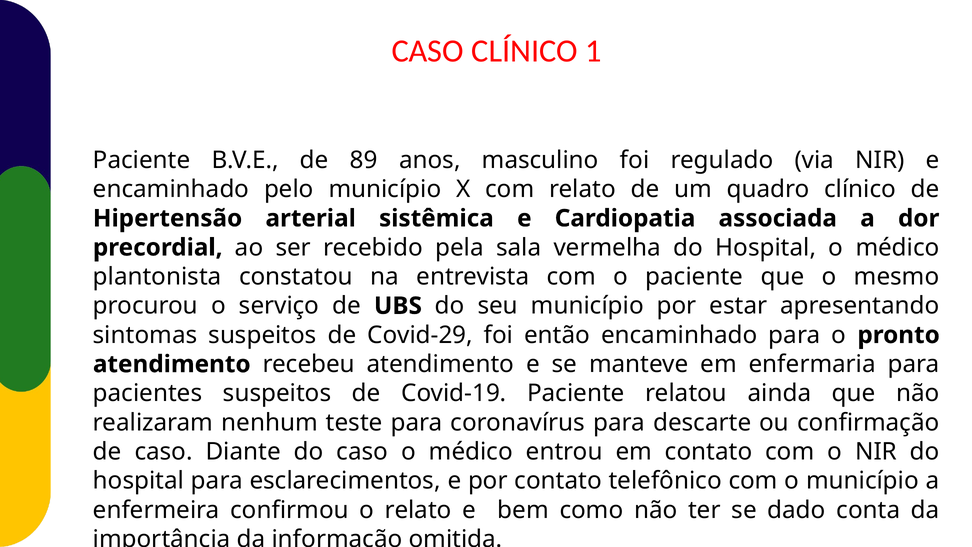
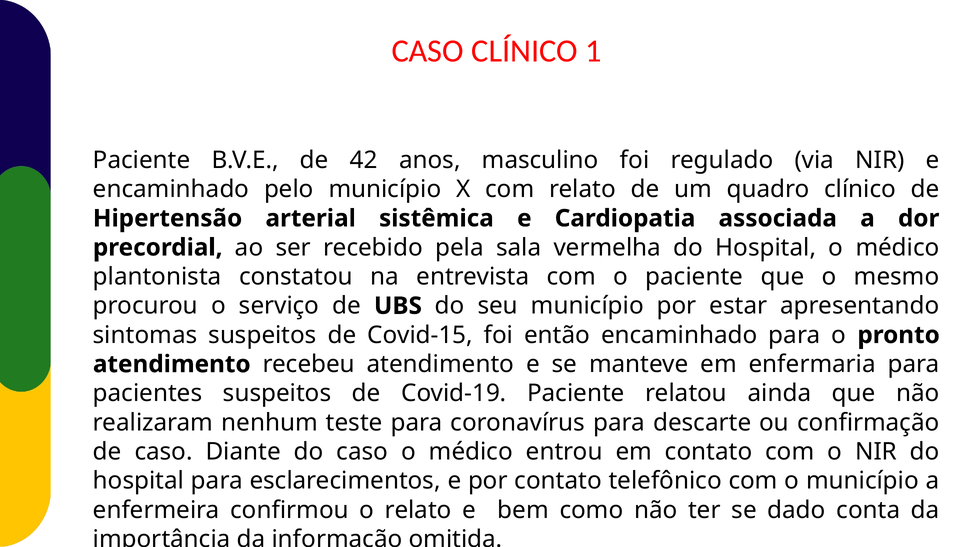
89: 89 -> 42 (364, 160)
Covid-29: Covid-29 -> Covid-15 (420, 335)
